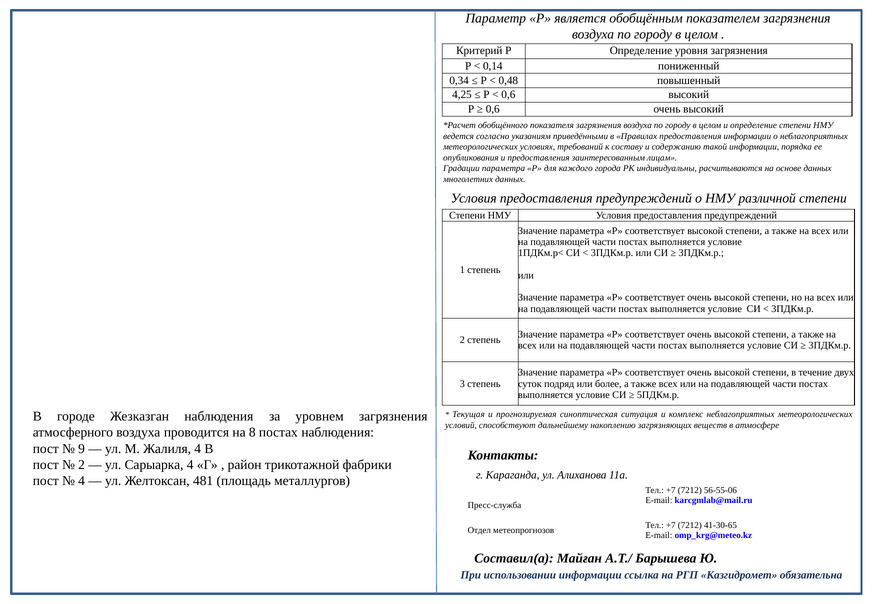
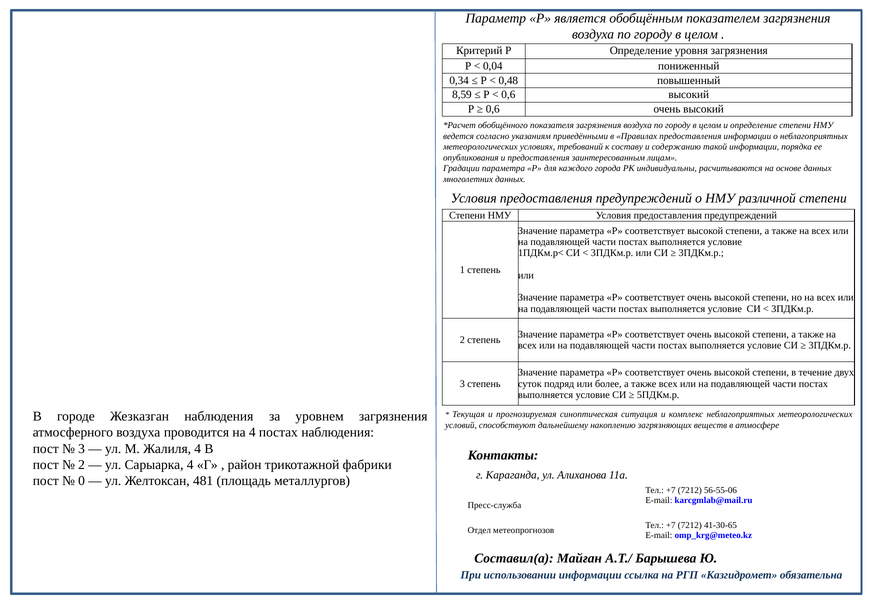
0,14: 0,14 -> 0,04 (493, 66)
4,25: 4,25 -> 8,59 (462, 95)
на 8: 8 -> 4 (252, 433)
9: 9 -> 3 (82, 449)
4: 4 -> 0 (82, 481)
